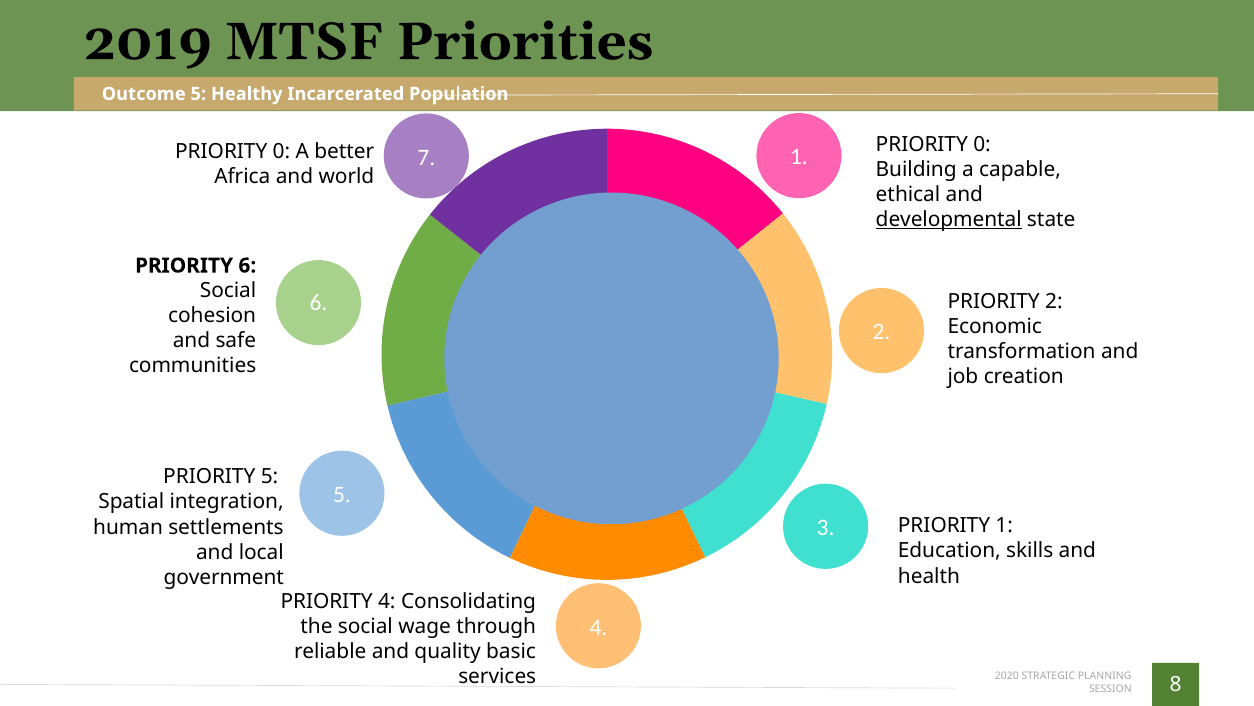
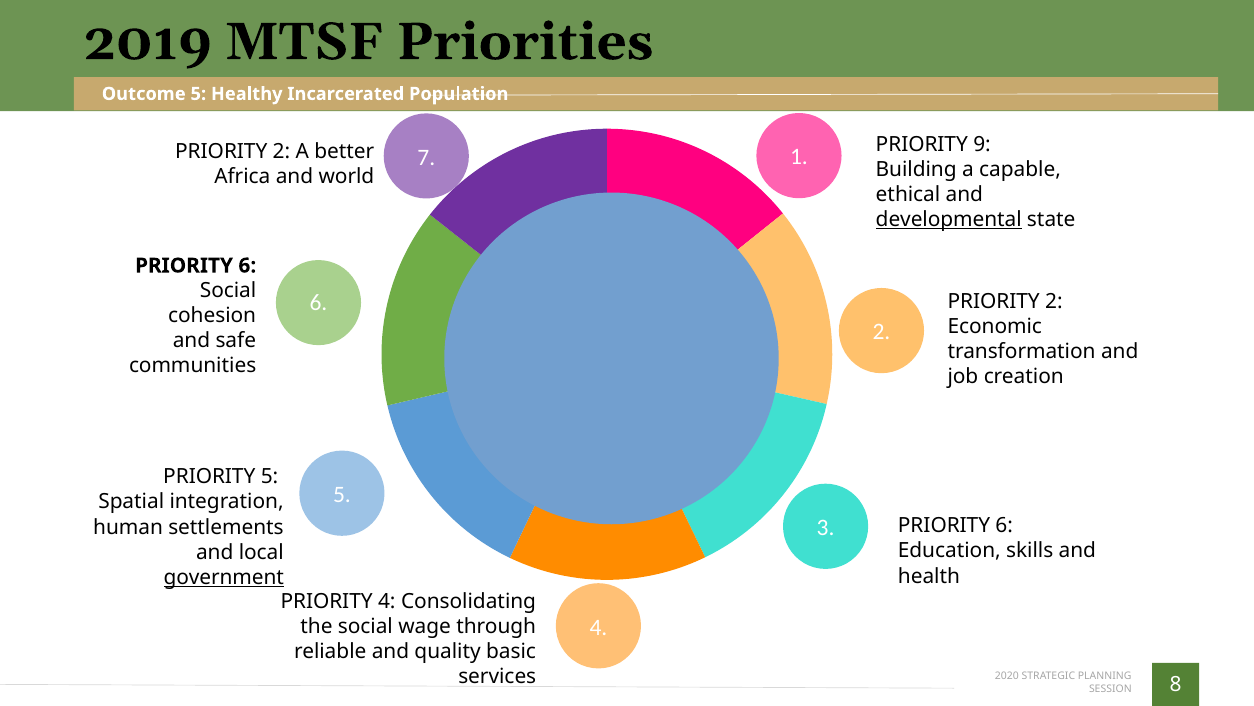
0: 0 -> 2 (281, 151)
1 PRIORITY 0: 0 -> 9 (982, 144)
1: 1 -> 6 (1004, 525)
government underline: none -> present (224, 577)
